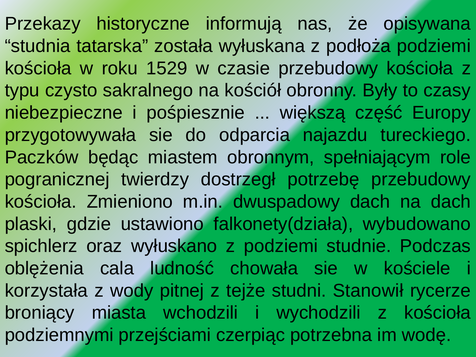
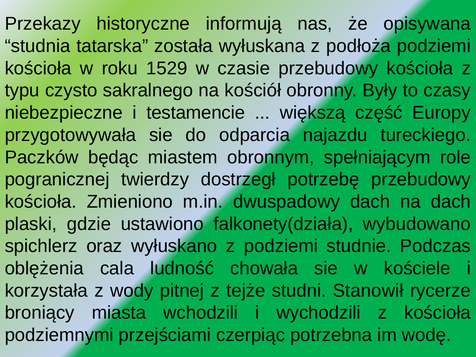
pośpiesznie: pośpiesznie -> testamencie (196, 113)
